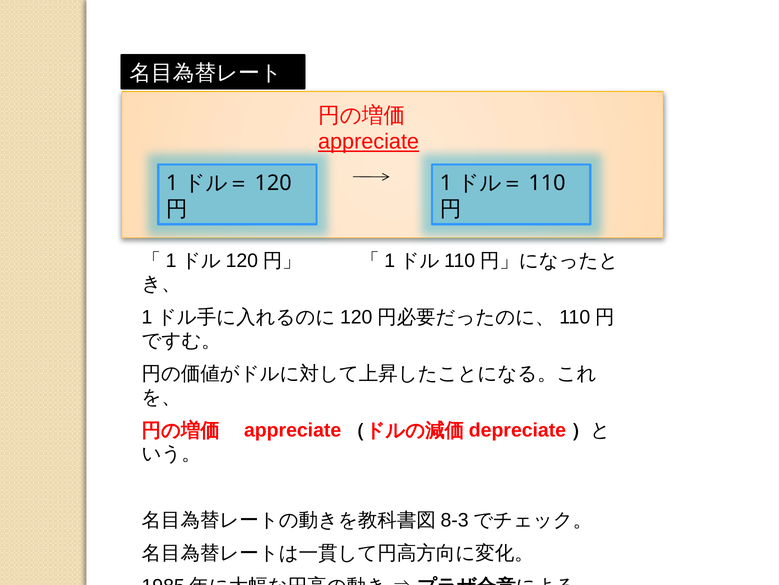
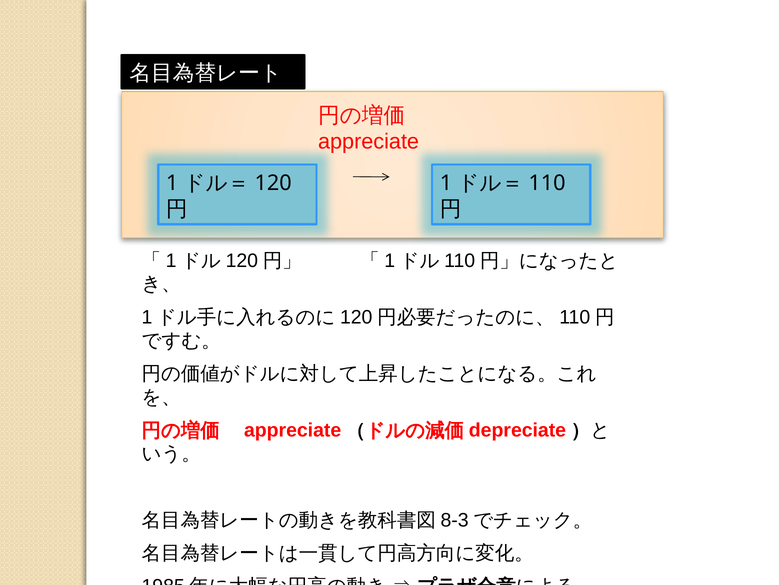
appreciate underline: present -> none (369, 142)
